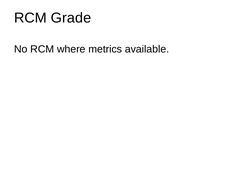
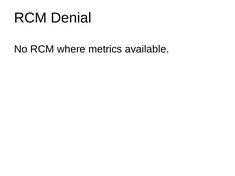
Grade: Grade -> Denial (71, 18)
